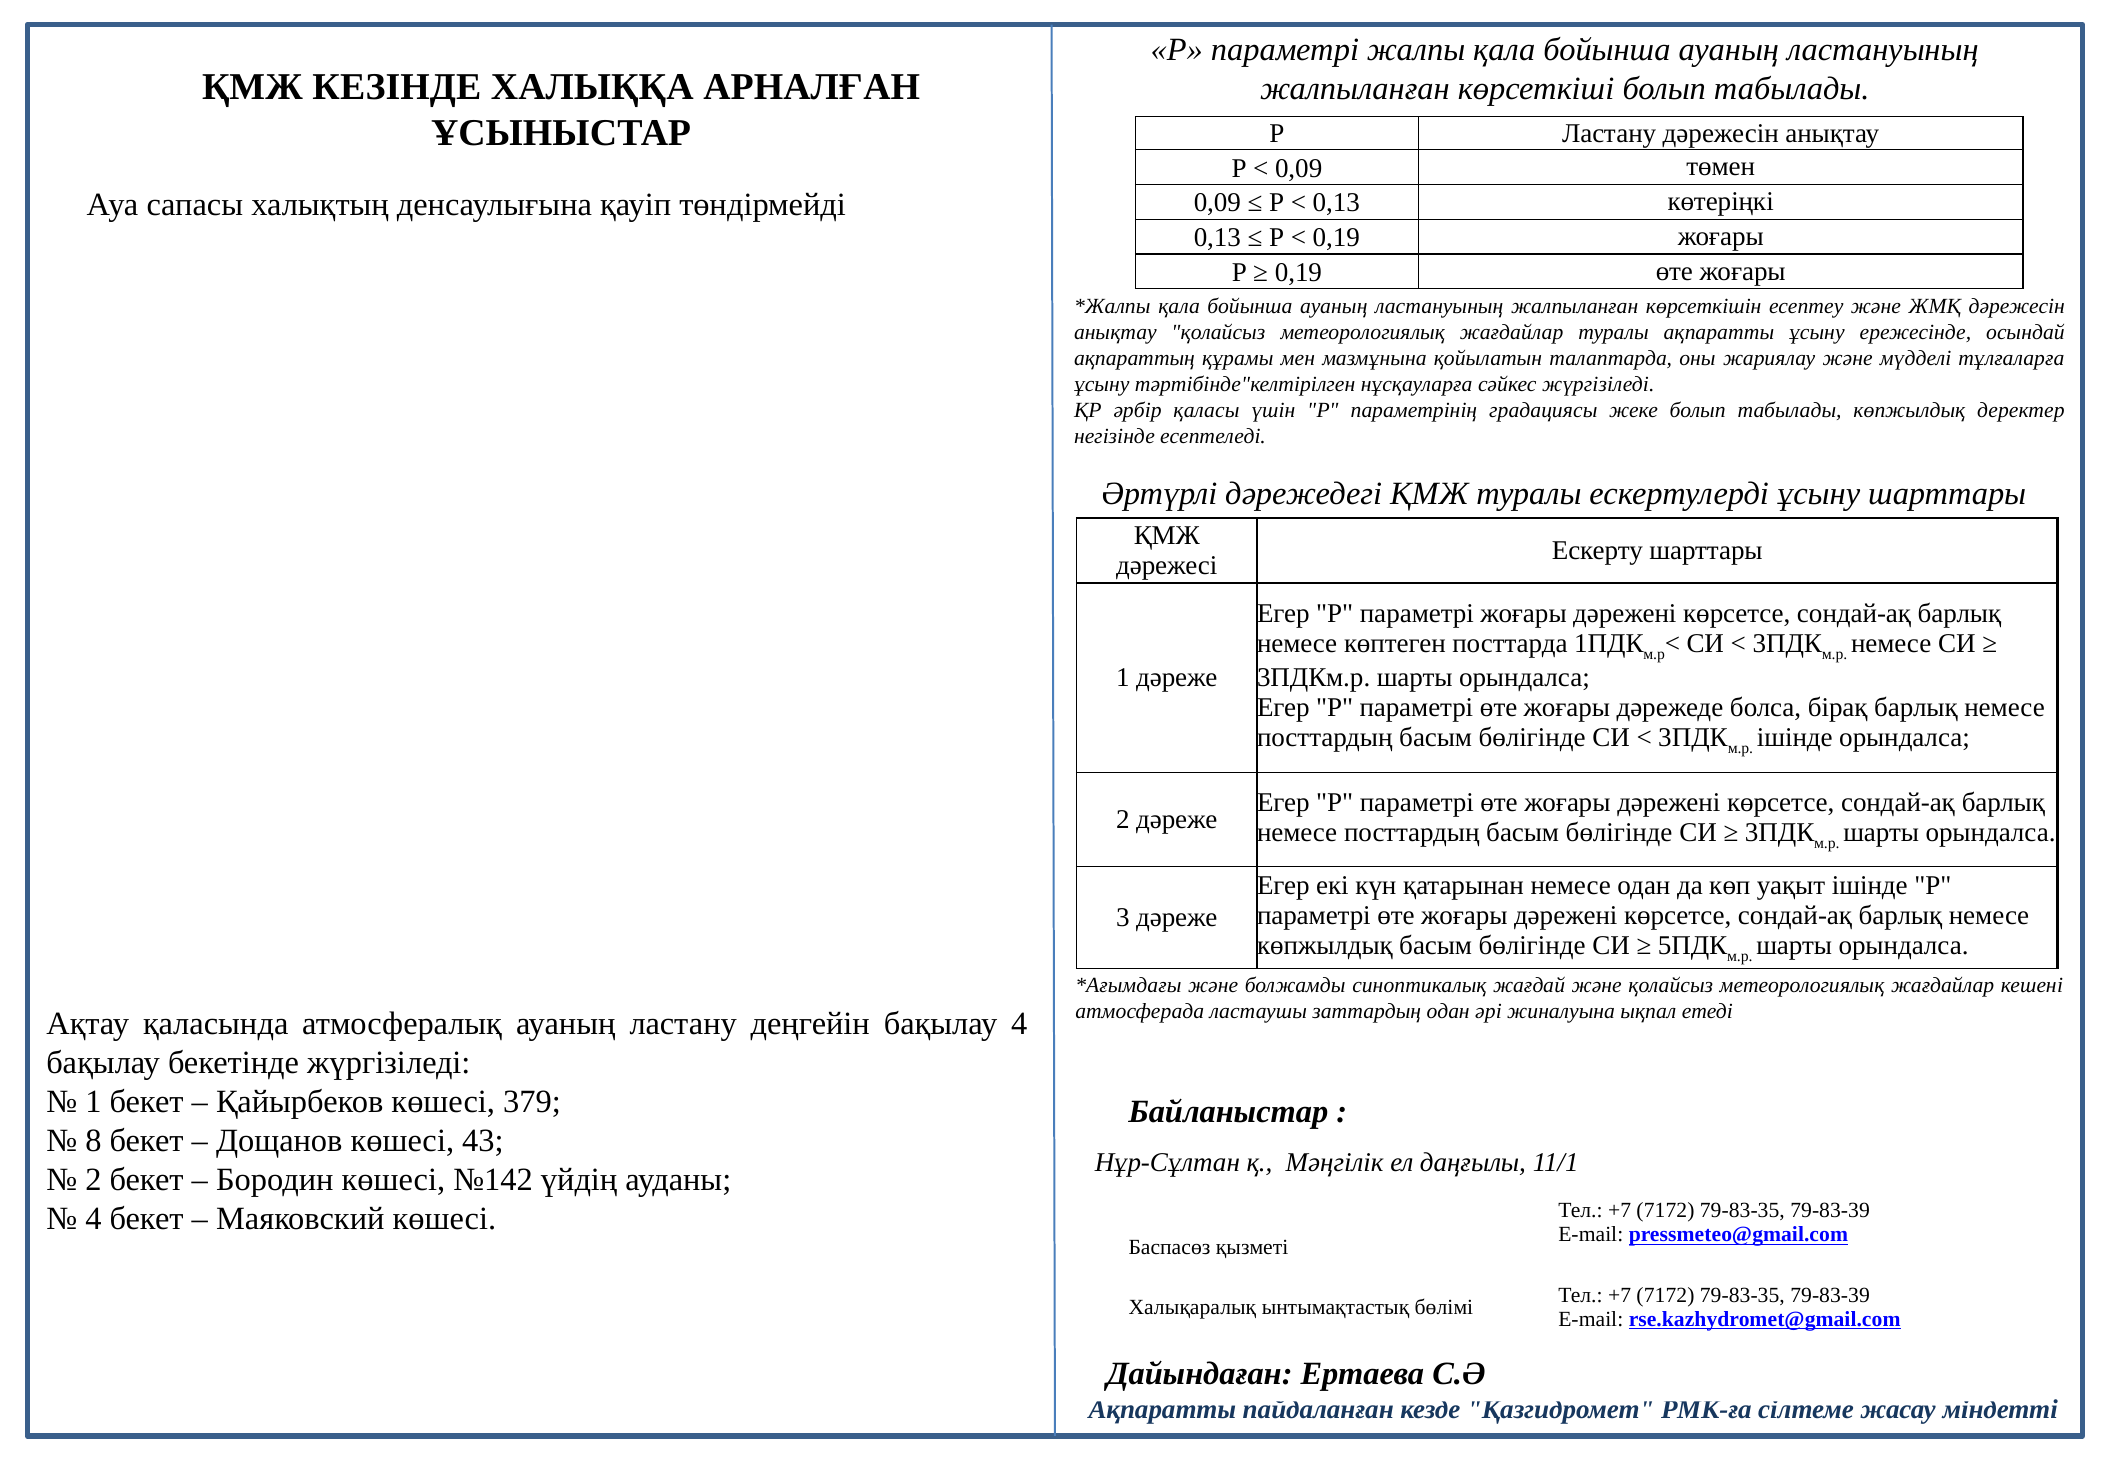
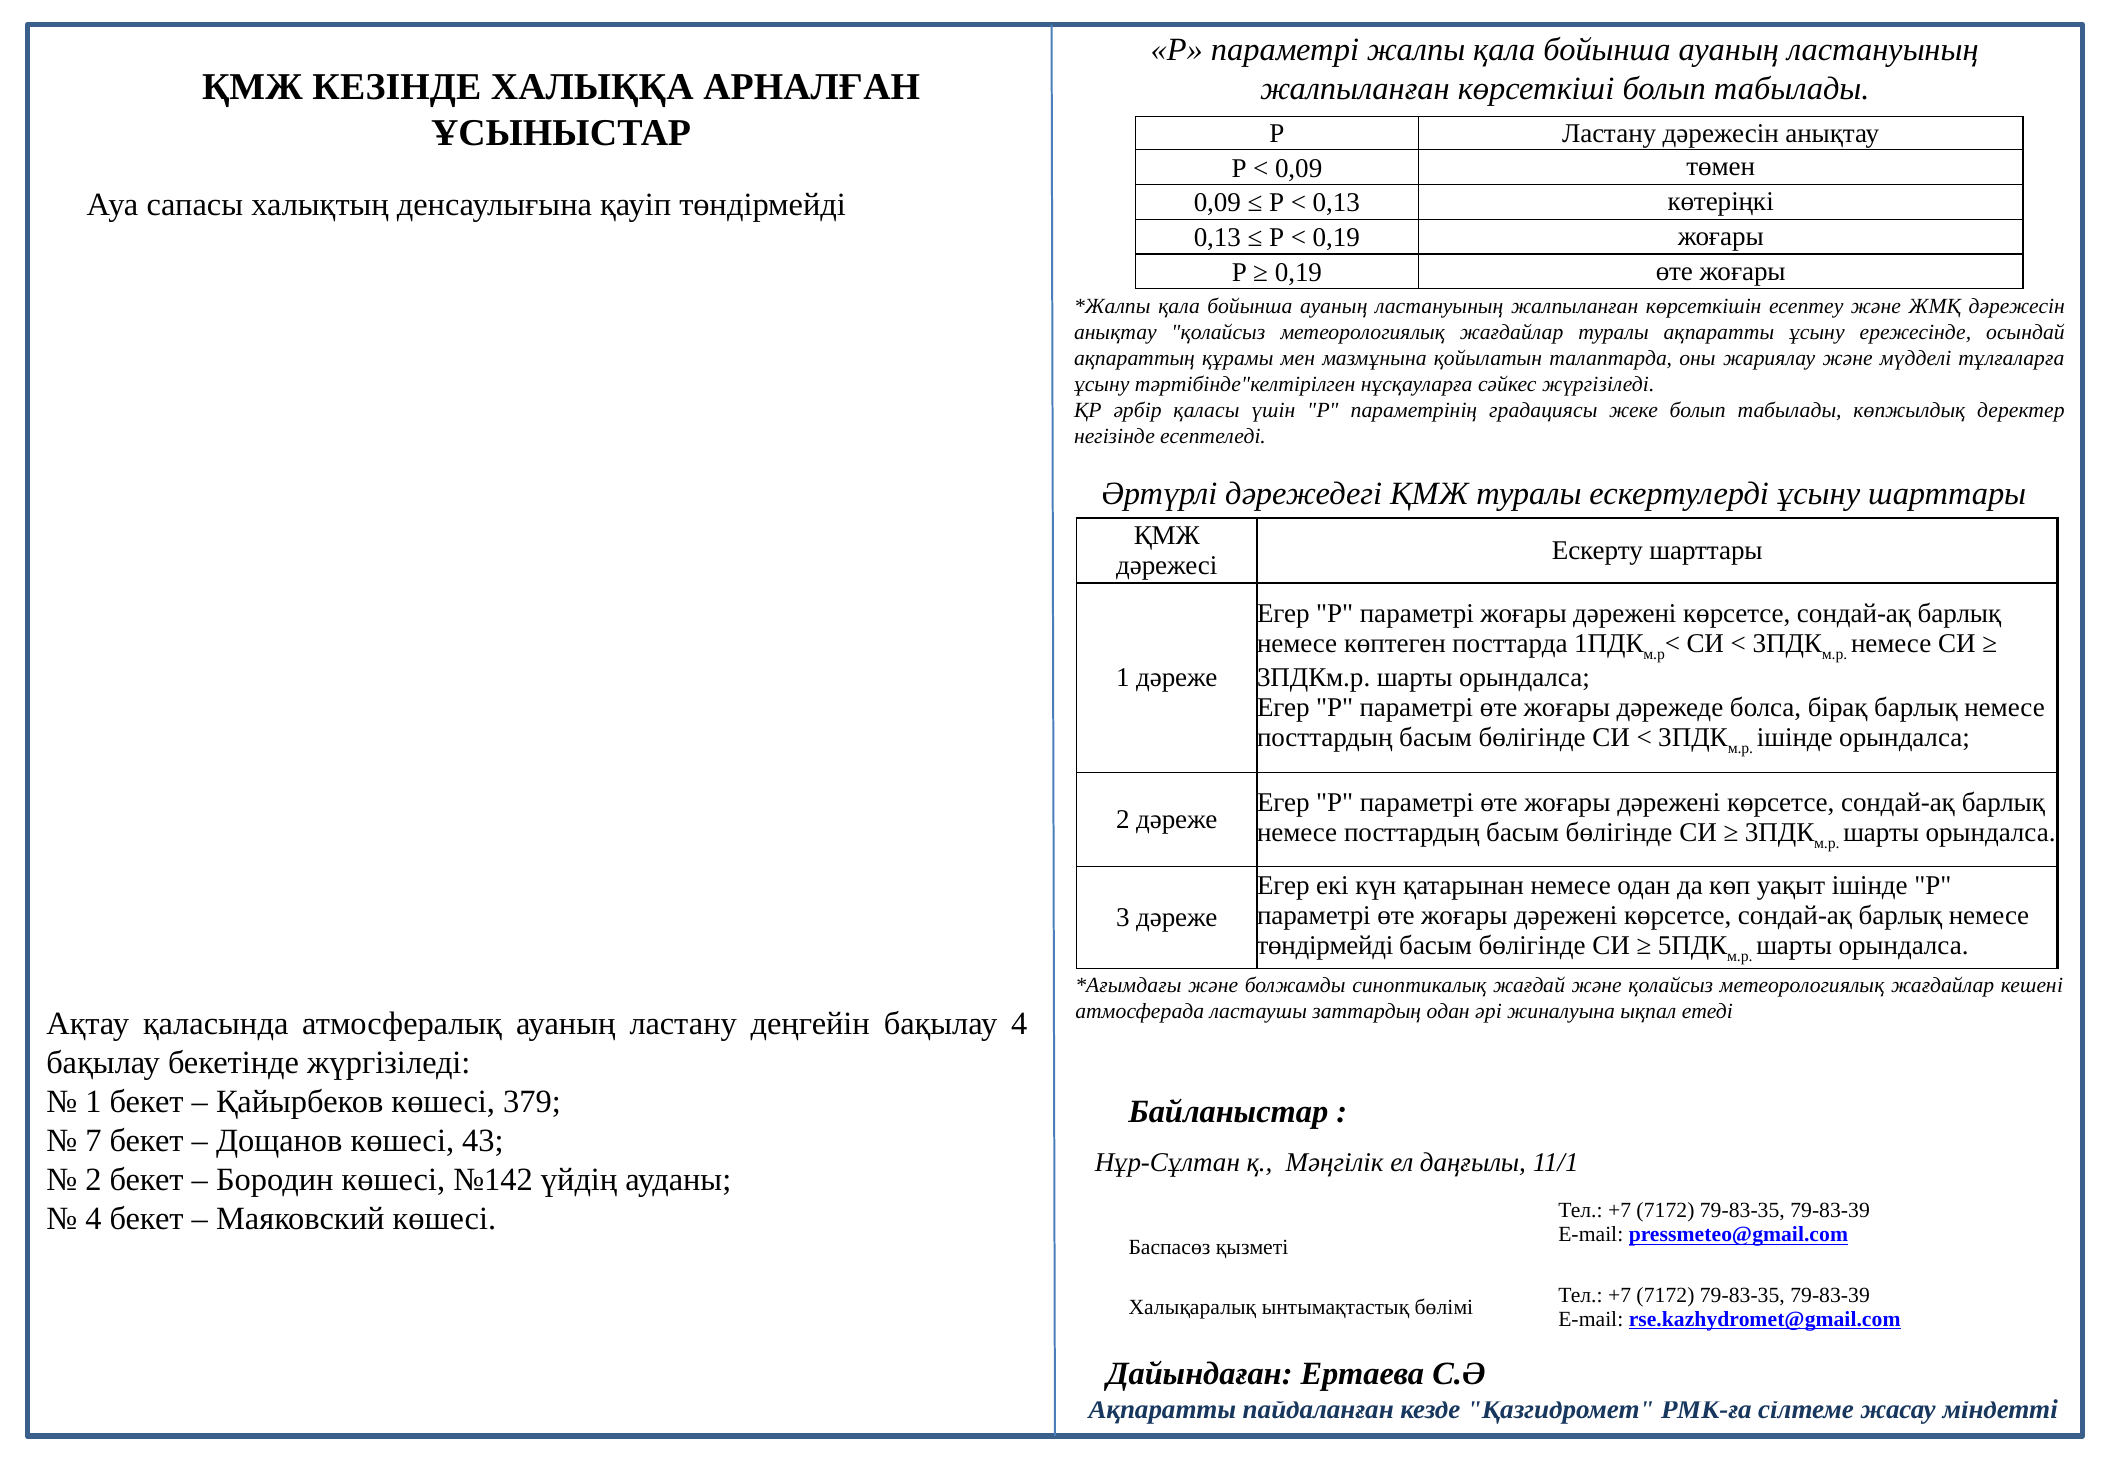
көпжылдық: көпжылдық -> төндірмейді (1325, 946)
8: 8 -> 7 (94, 1141)
